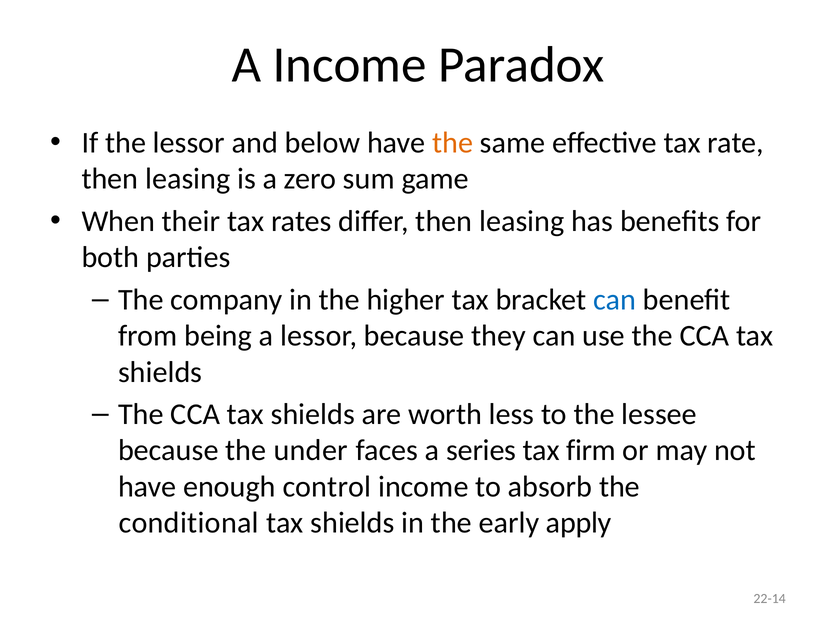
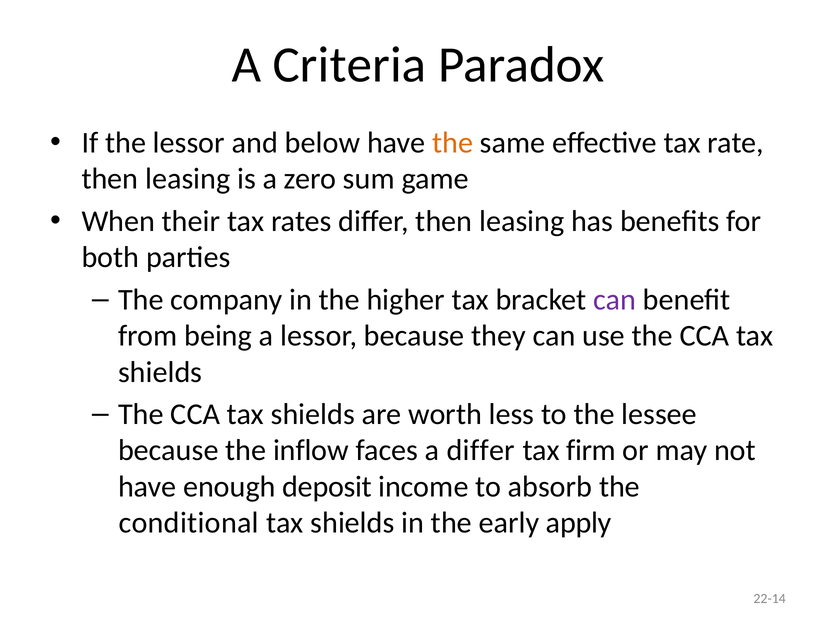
A Income: Income -> Criteria (350, 65)
can colour: blue -> purple (615, 300)
under: under -> inflow (311, 451)
a series: series -> differ (481, 451)
control: control -> deposit (327, 487)
